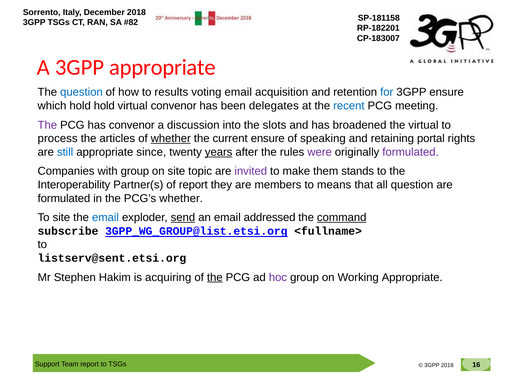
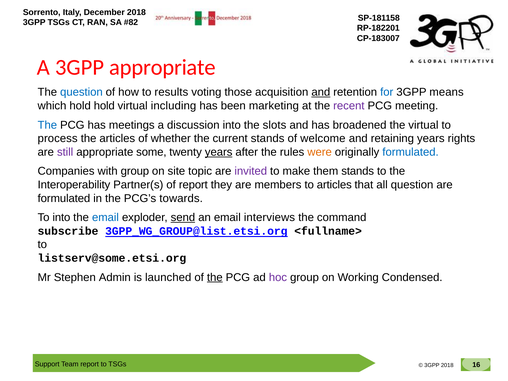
voting email: email -> those (238, 92)
and underline: none -> present (321, 92)
3GPP ensure: ensure -> means (447, 92)
virtual convenor: convenor -> including (174, 106)
delegates: delegates -> marketing (274, 106)
recent colour: blue -> purple (349, 106)
The colour: purple -> blue (47, 125)
has convenor: convenor -> meetings (132, 125)
whether underline: present -> none (171, 139)
current ensure: ensure -> stands (268, 139)
speaking: speaking -> welcome (323, 139)
retaining portal: portal -> years (431, 139)
still colour: blue -> purple (65, 152)
since: since -> some (151, 152)
were colour: purple -> orange (320, 152)
formulated colour: purple -> blue (411, 152)
to means: means -> articles (334, 185)
PCG’s whether: whether -> towards (181, 198)
To site: site -> into (61, 217)
addressed: addressed -> interviews (269, 217)
command underline: present -> none (342, 217)
listserv@sent.etsi.org: listserv@sent.etsi.org -> listserv@some.etsi.org (112, 258)
Hakim: Hakim -> Admin (115, 277)
acquiring: acquiring -> launched (168, 277)
Working Appropriate: Appropriate -> Condensed (412, 277)
